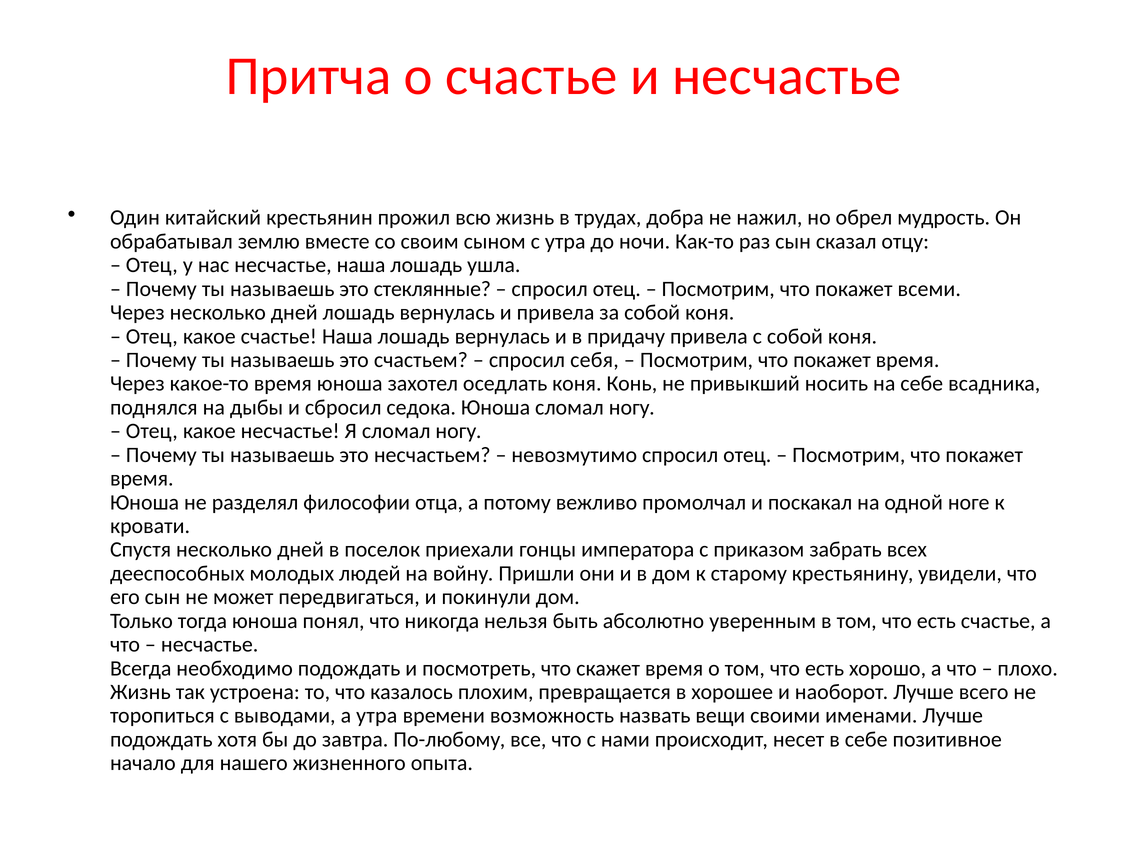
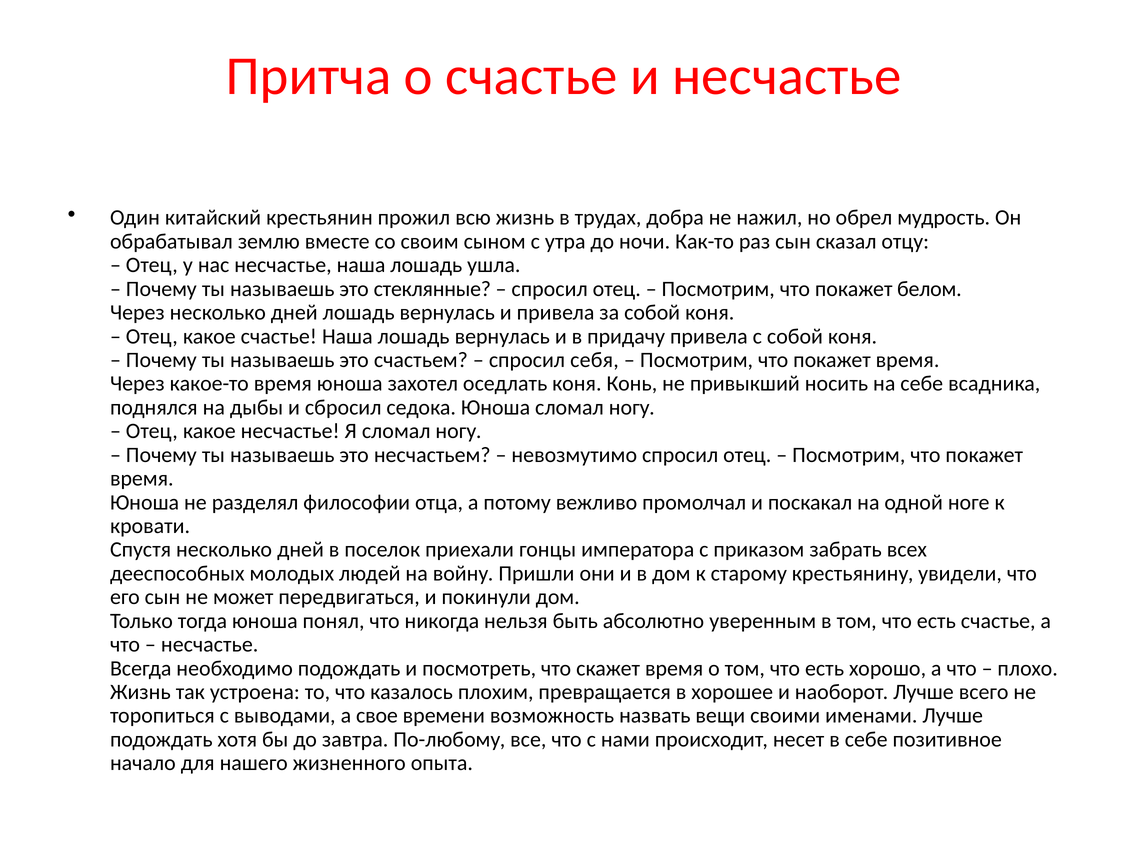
всеми: всеми -> белом (929, 289)
а утра: утра -> свое (377, 716)
